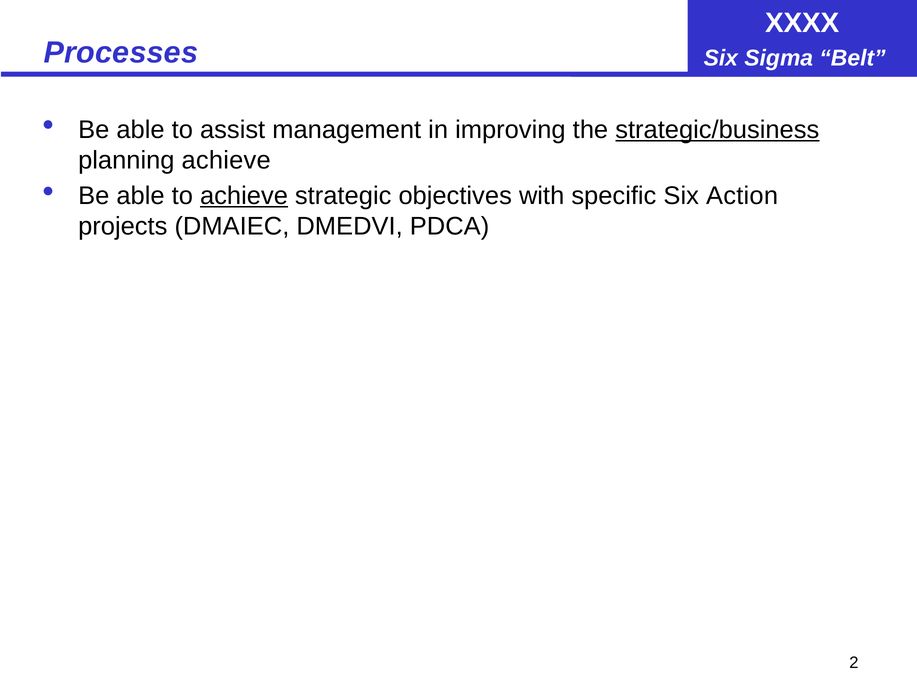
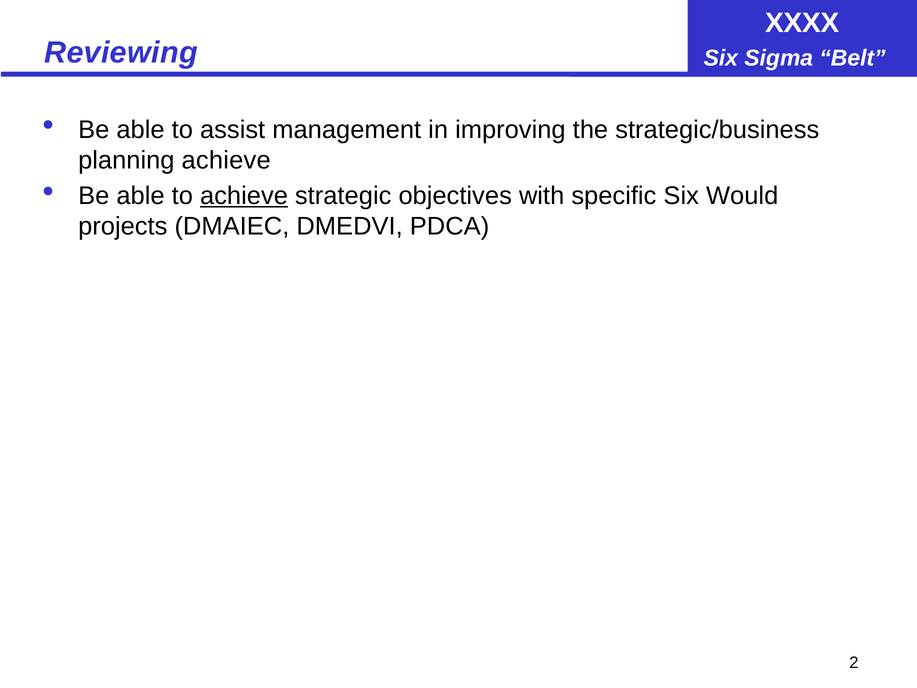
Processes: Processes -> Reviewing (121, 53)
strategic/business underline: present -> none (717, 130)
Action: Action -> Would (742, 196)
